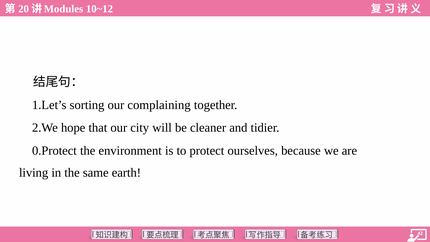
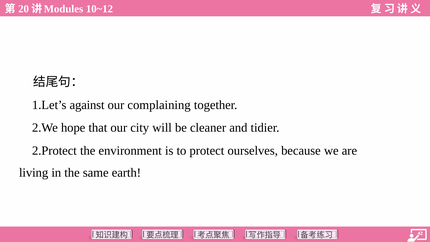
sorting: sorting -> against (87, 105)
0.Protect: 0.Protect -> 2.Protect (54, 151)
